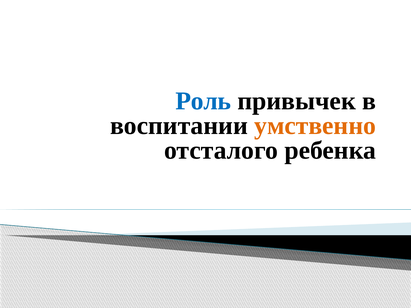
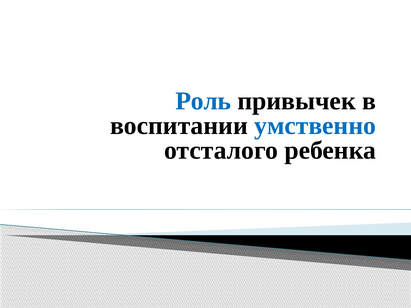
умственно colour: orange -> blue (315, 126)
